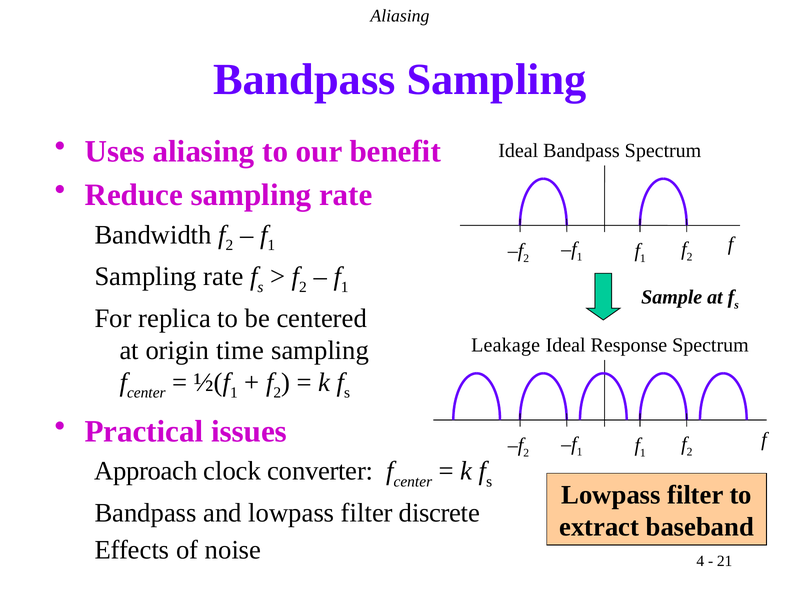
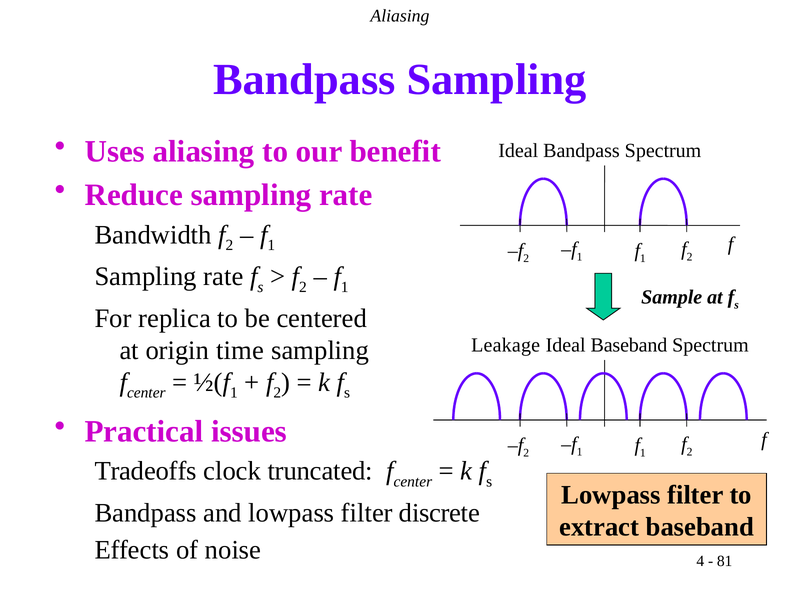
Ideal Response: Response -> Baseband (629, 345)
Approach: Approach -> Tradeoffs (146, 471)
converter: converter -> truncated (320, 471)
21: 21 -> 81 (725, 561)
